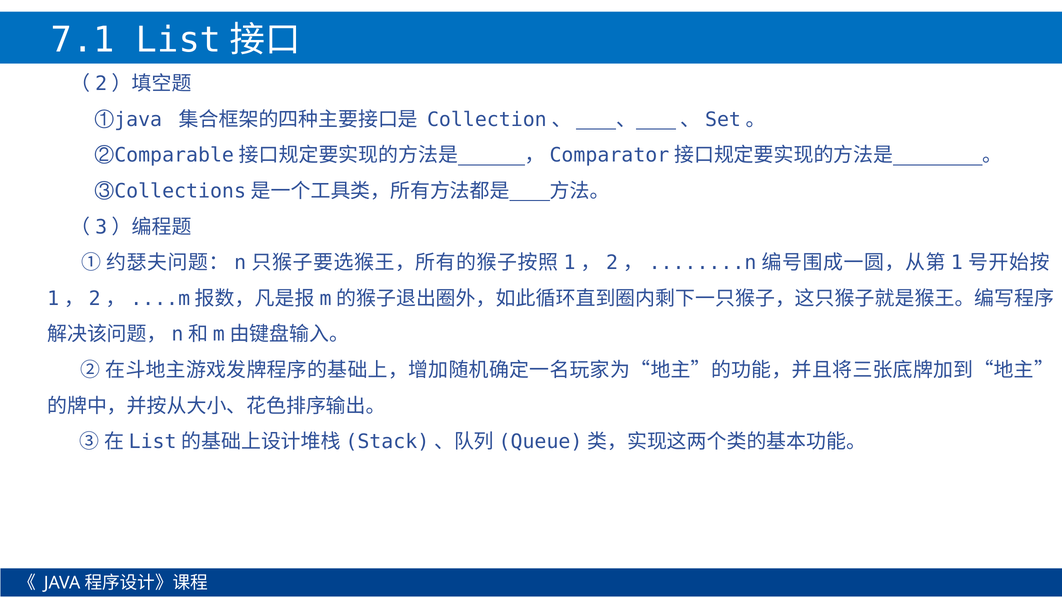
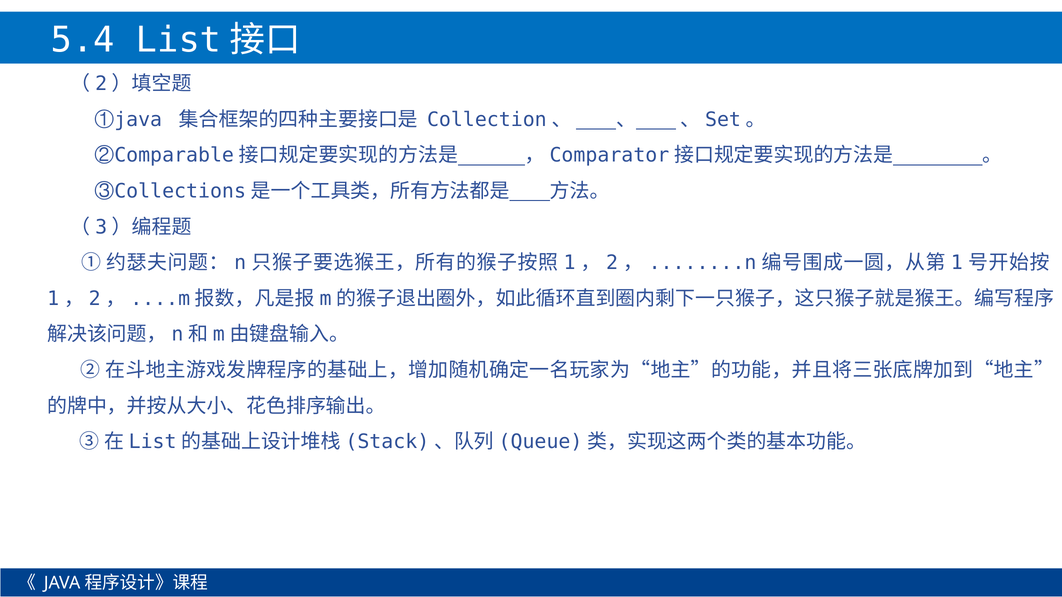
7.1: 7.1 -> 5.4 (83, 40)
